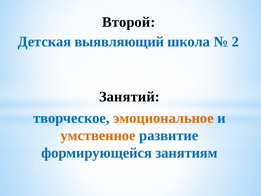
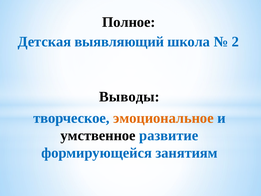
Второй: Второй -> Полное (129, 22)
Занятий: Занятий -> Выводы (129, 97)
умственное colour: orange -> black (98, 135)
